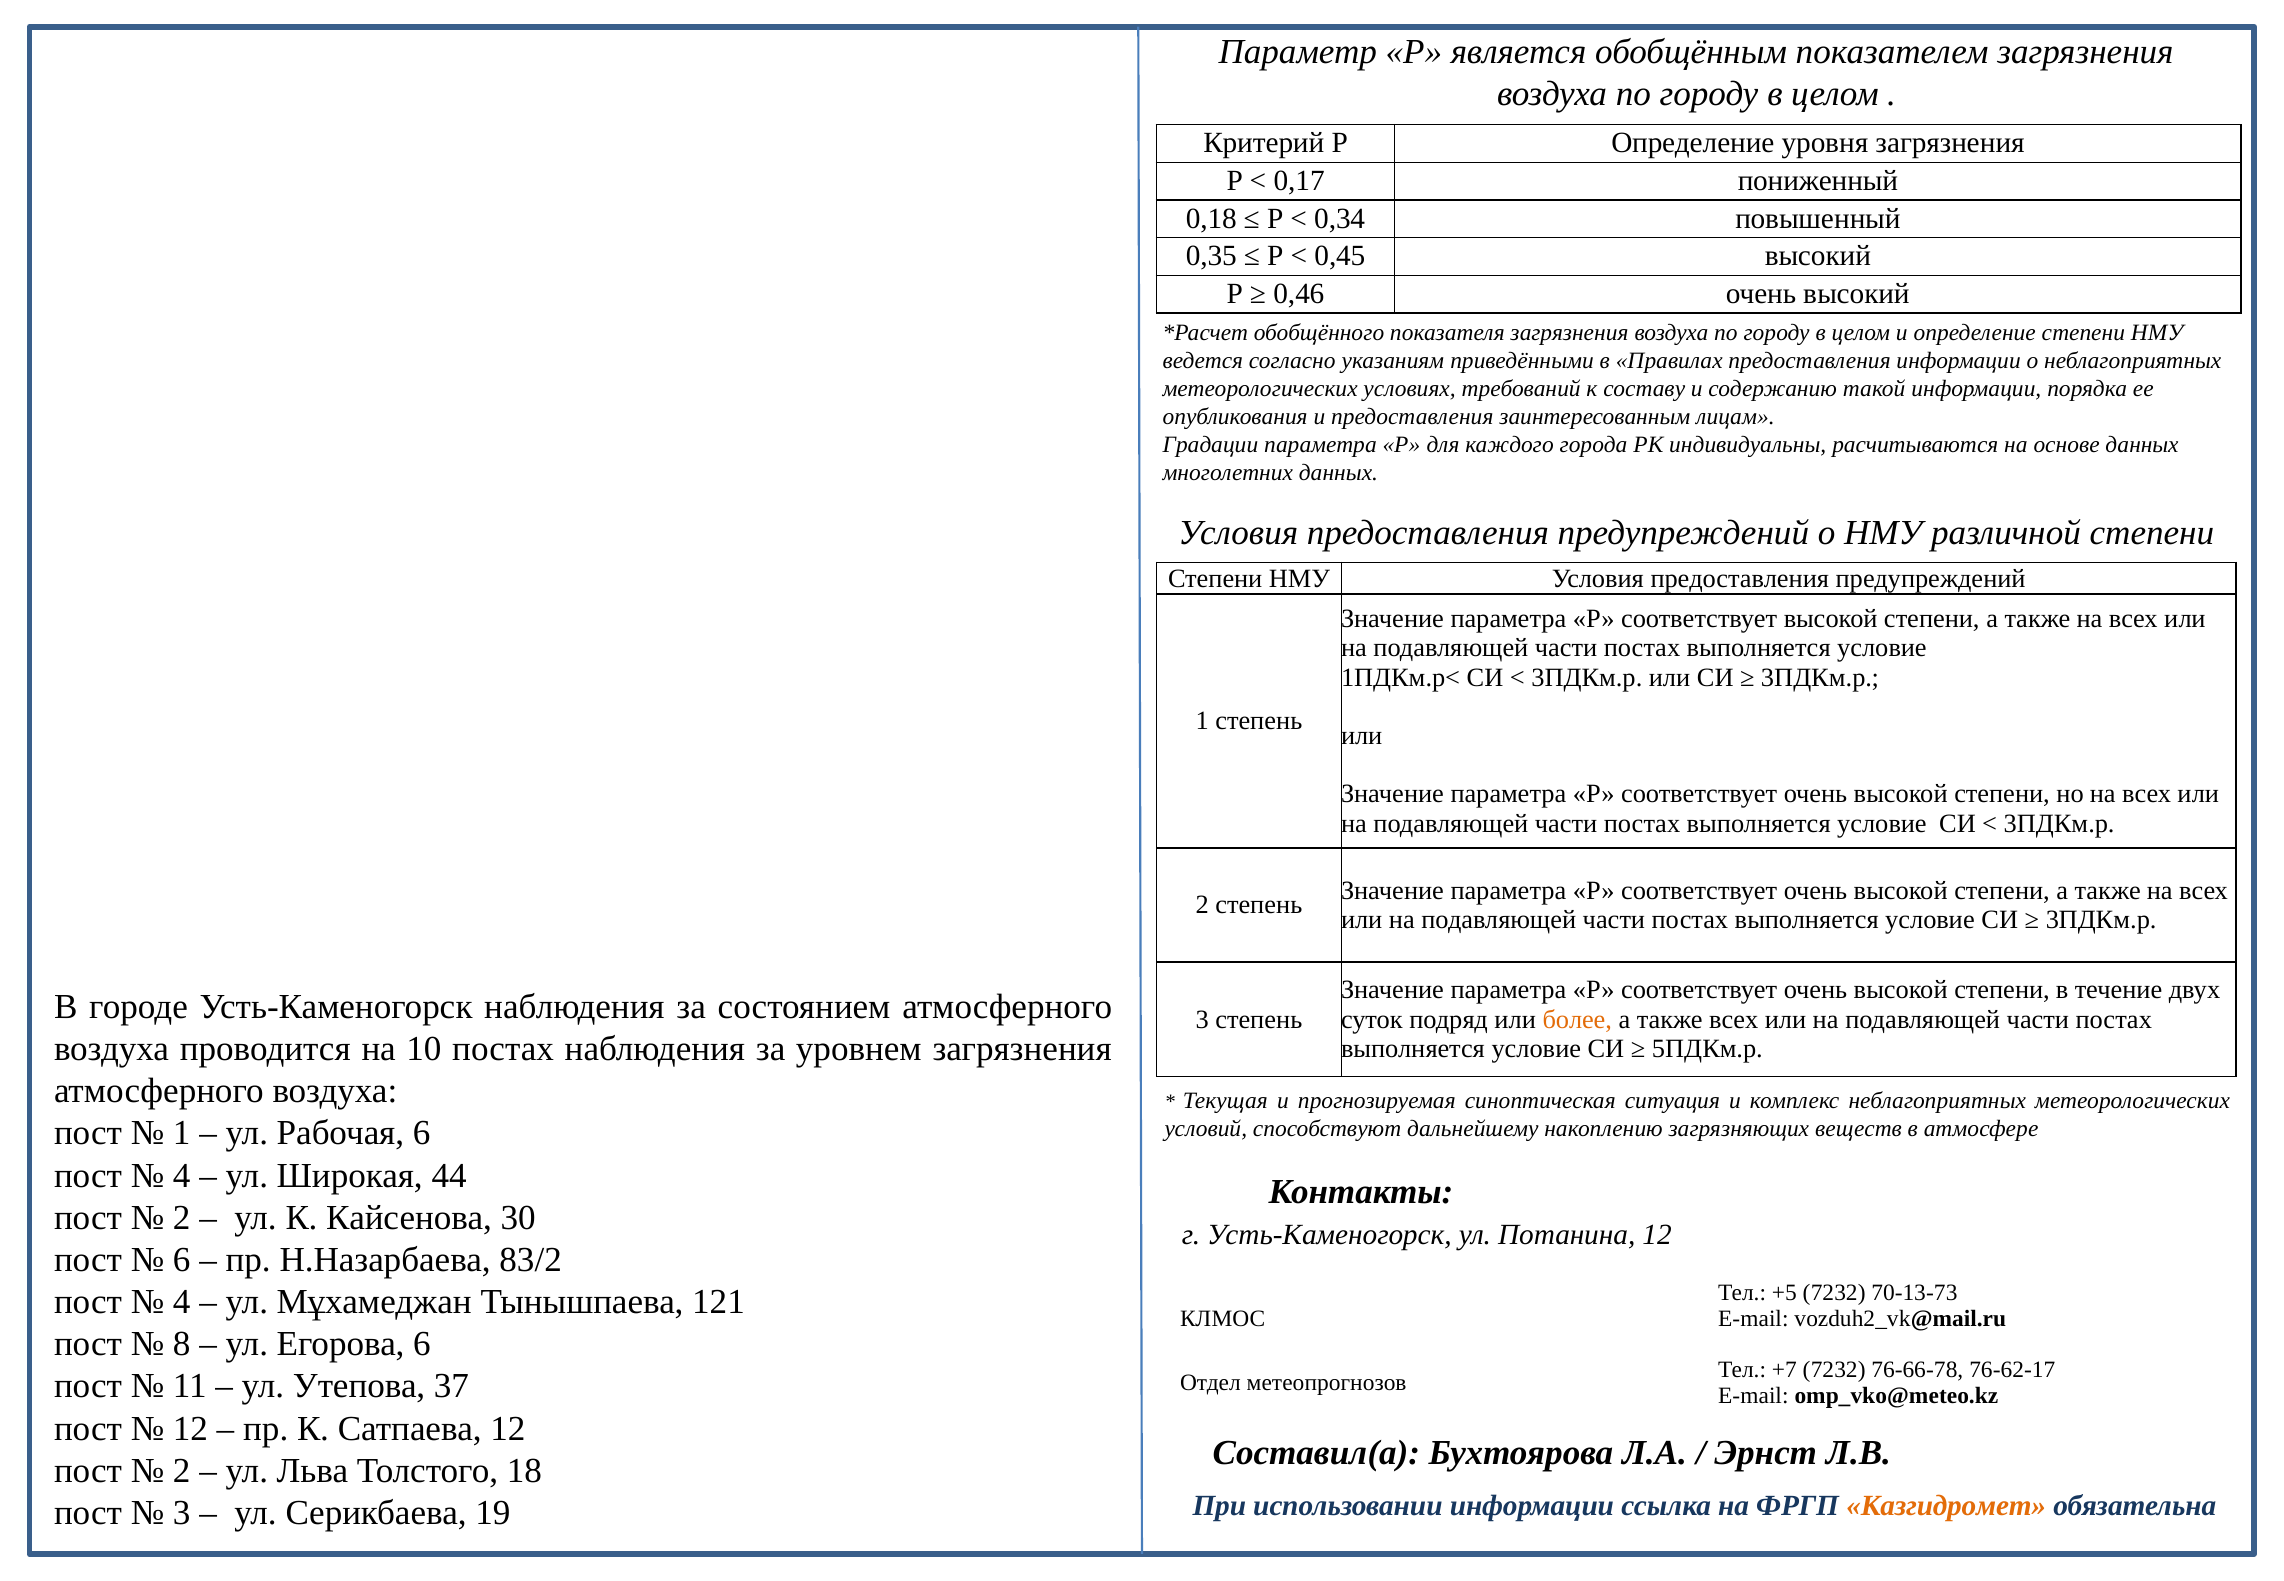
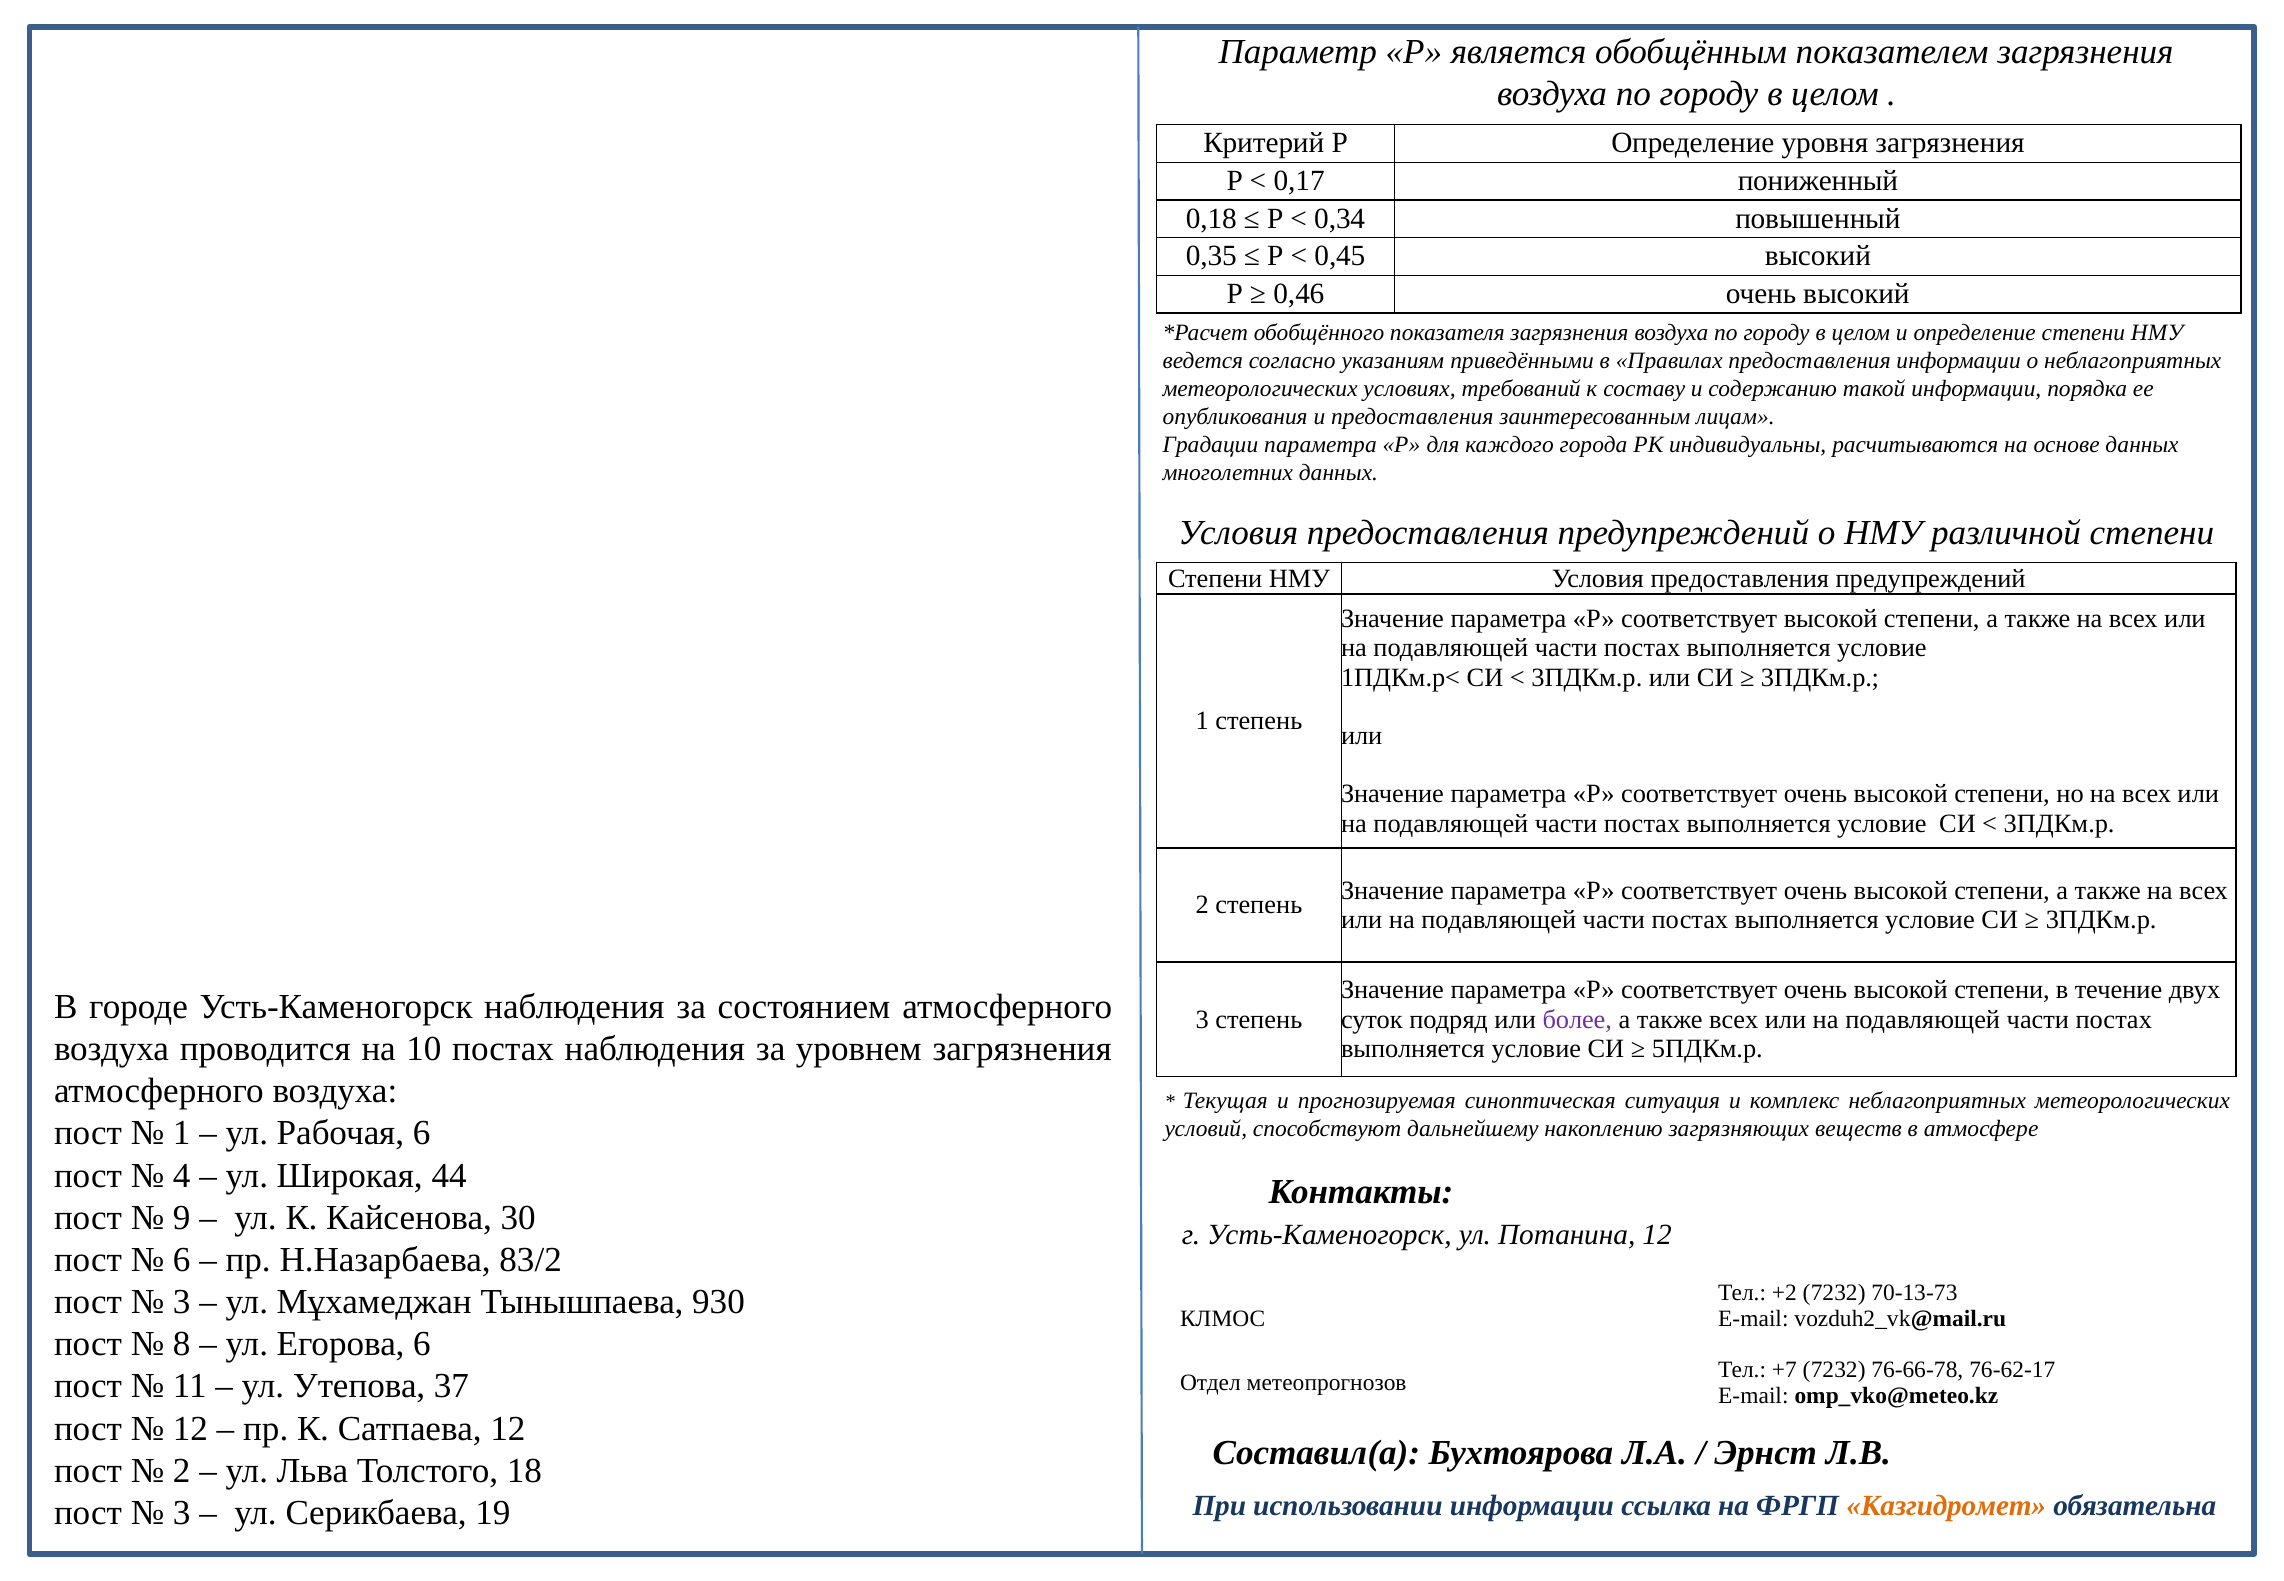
более colour: orange -> purple (1577, 1020)
2: 2 -> 9 (182, 1218)
+5: +5 -> +2 (1784, 1293)
4: 4 -> 3 (182, 1302)
121: 121 -> 930 (719, 1302)
